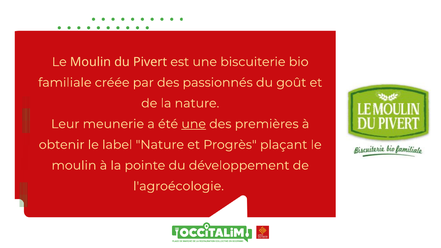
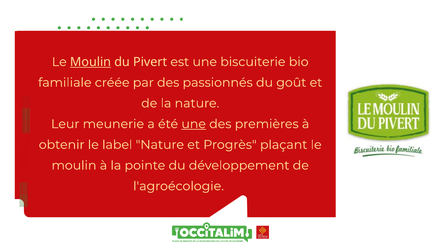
Moulin underline: none -> present (91, 62)
